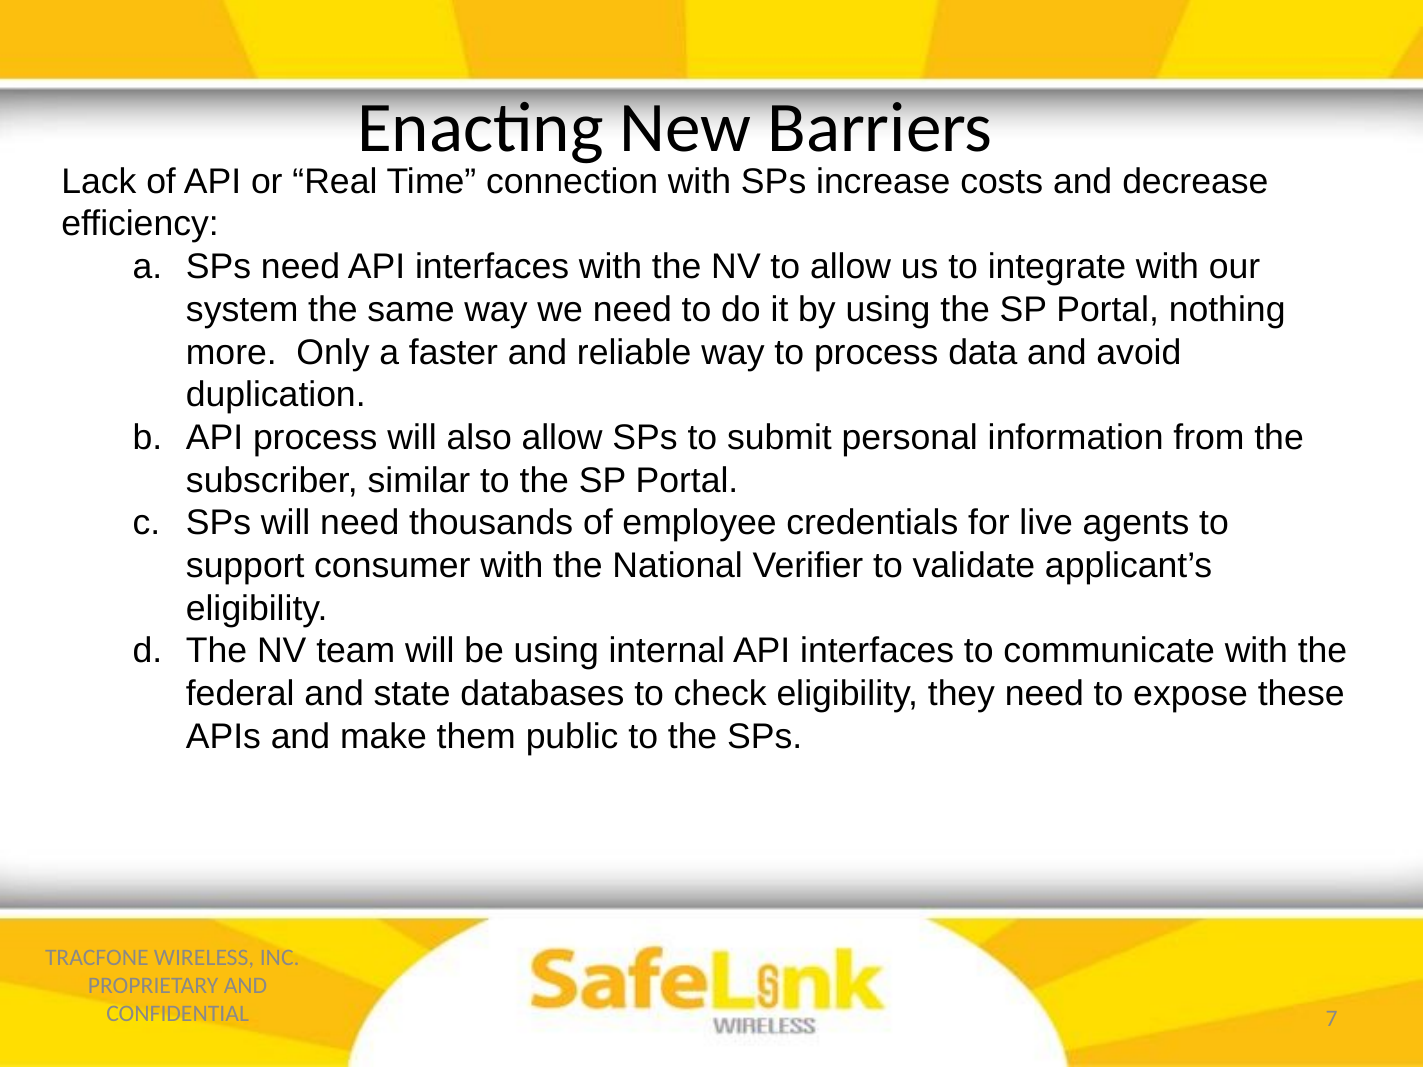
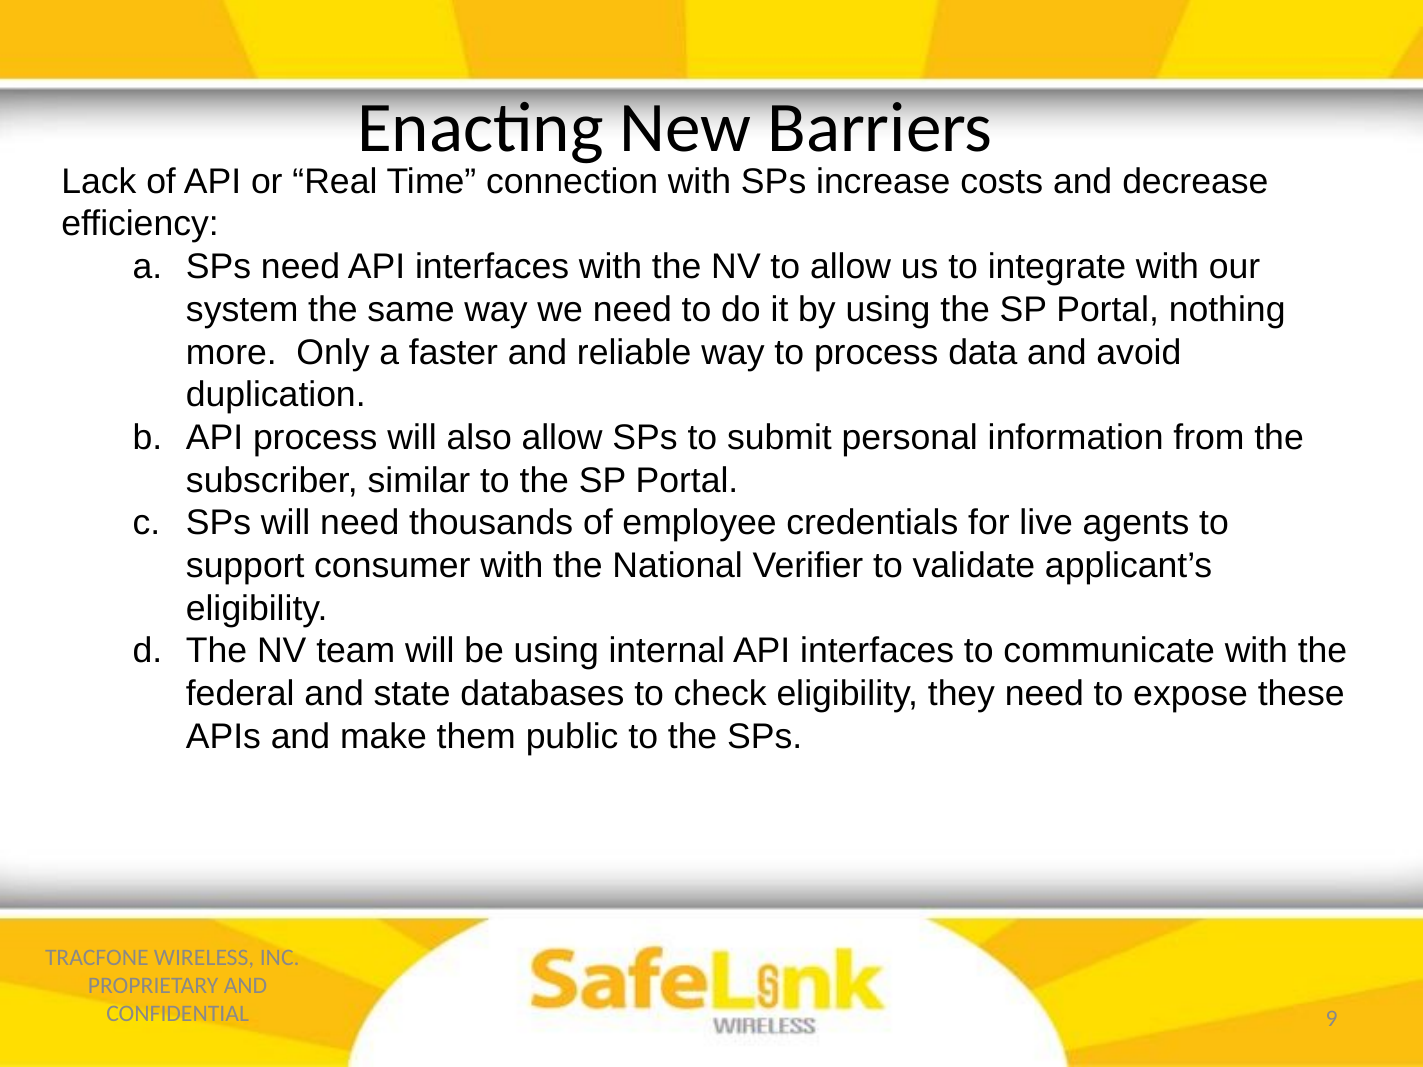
7: 7 -> 9 (1332, 1019)
